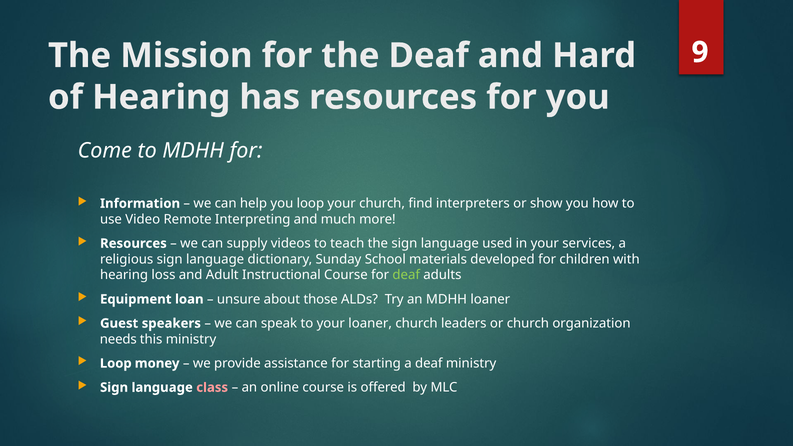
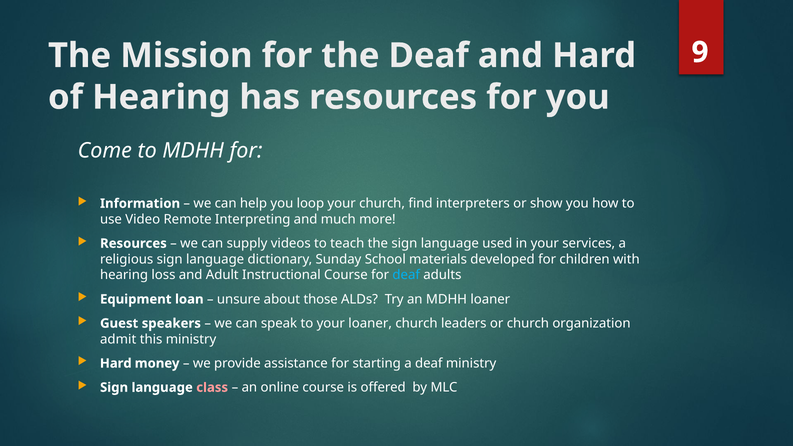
deaf colour: light green -> light blue (406, 275)
needs: needs -> admit (118, 339)
Loop: Loop -> Hard (116, 363)
